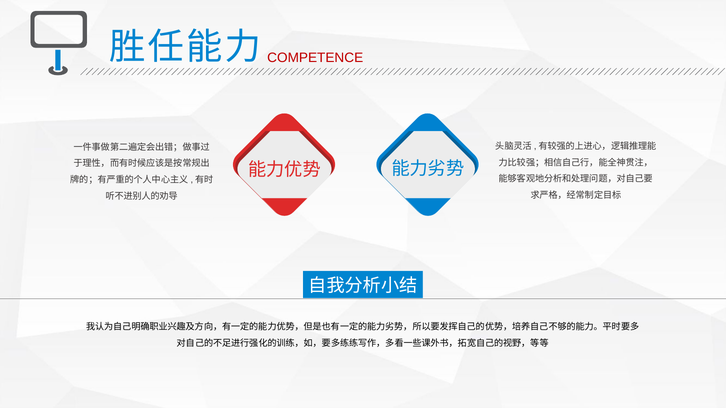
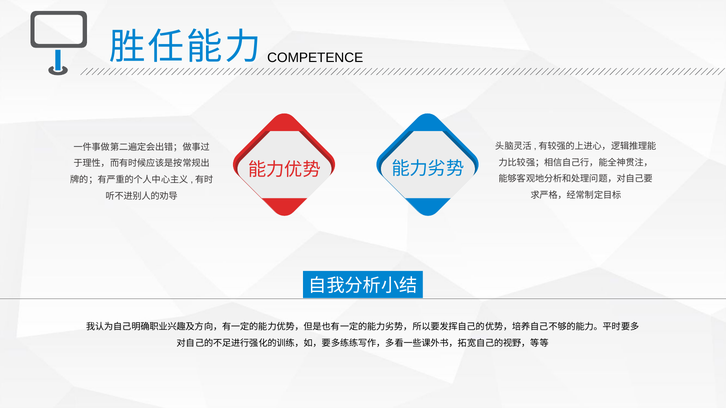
COMPETENCE colour: red -> black (315, 58)
